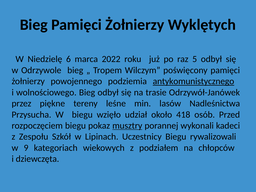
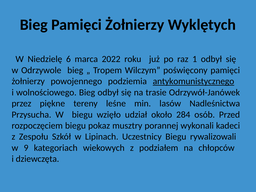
5: 5 -> 1 (195, 59)
418: 418 -> 284 (183, 115)
musztry underline: present -> none (127, 126)
